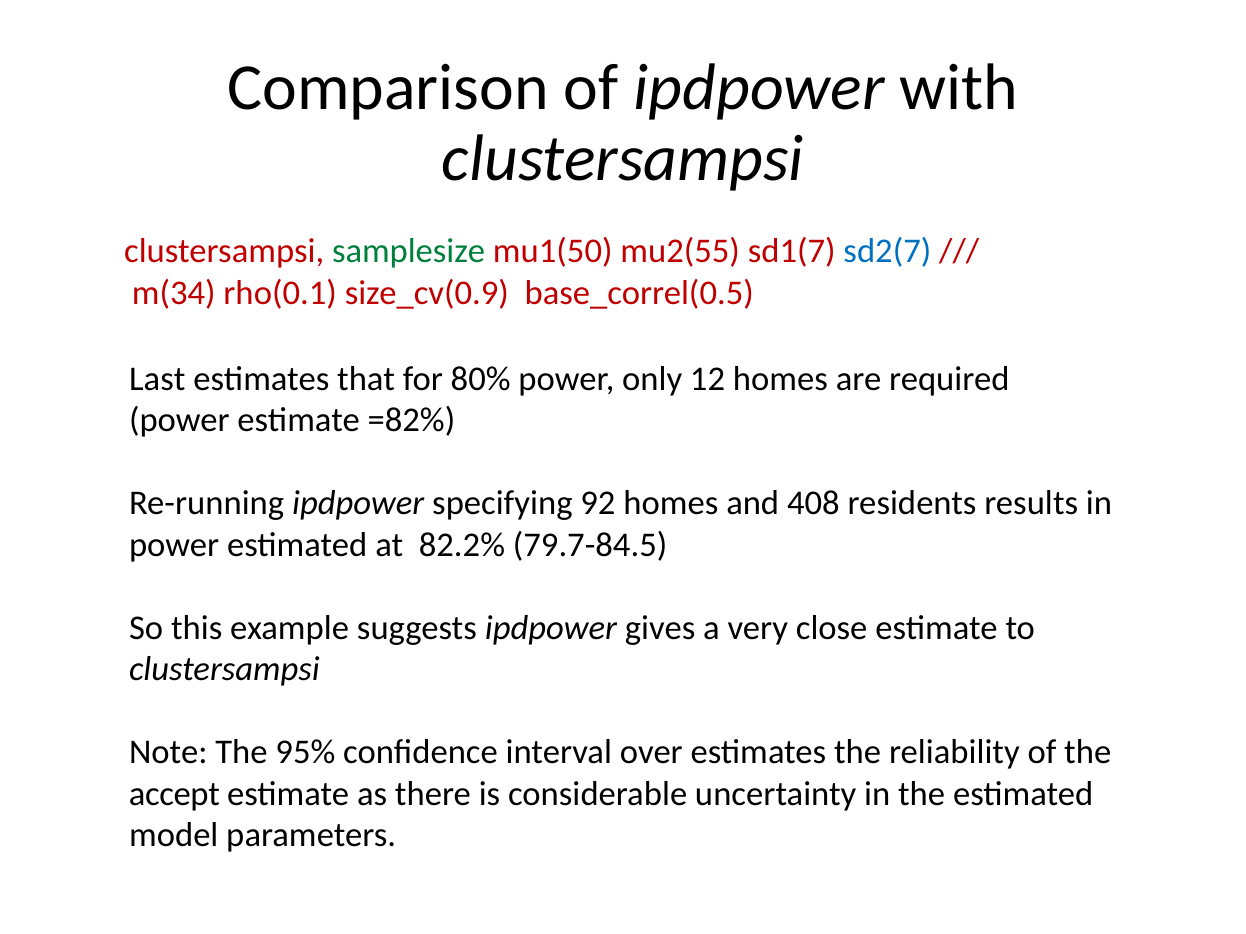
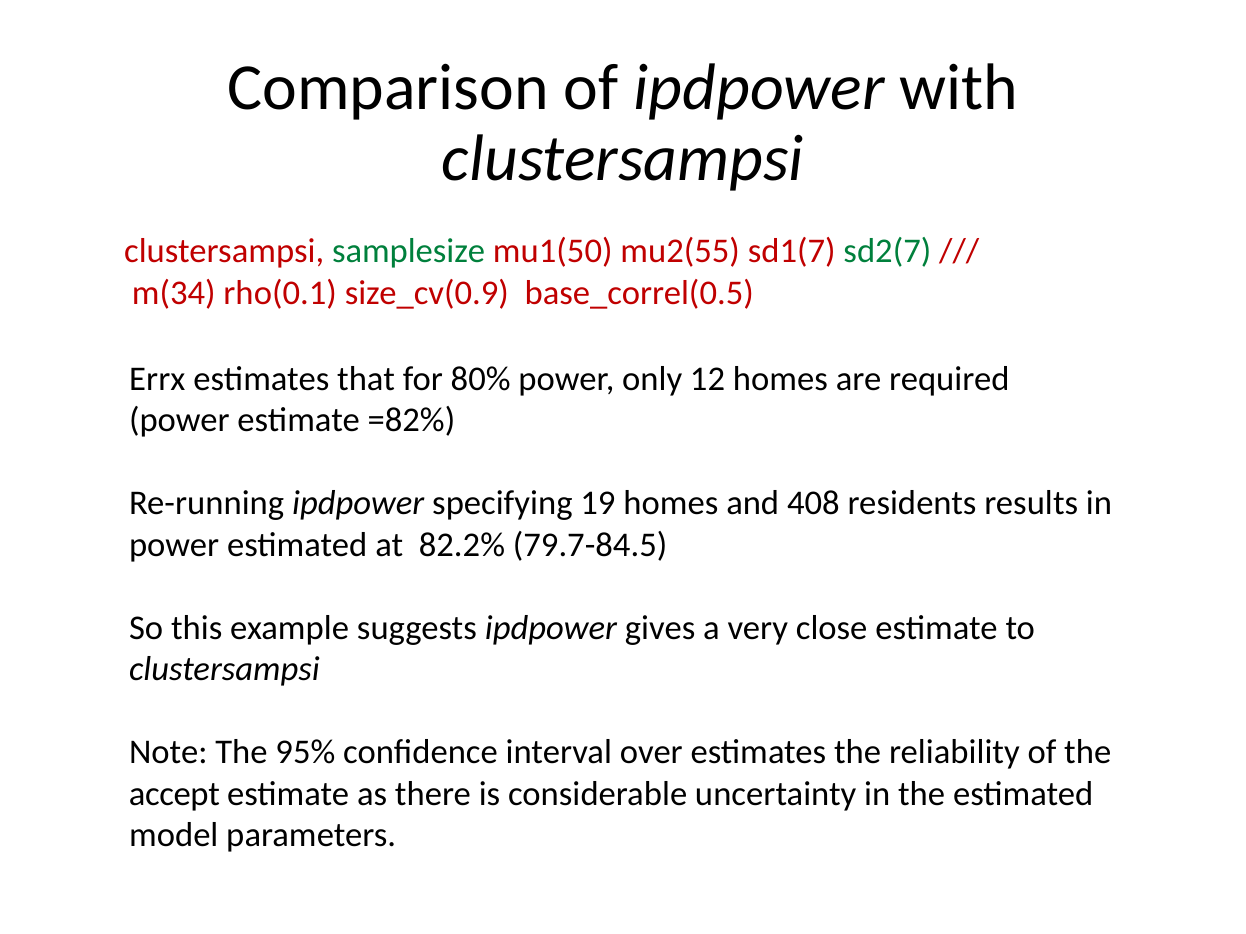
sd2(7 colour: blue -> green (887, 251)
Last: Last -> Errx (157, 379)
92: 92 -> 19 (598, 503)
